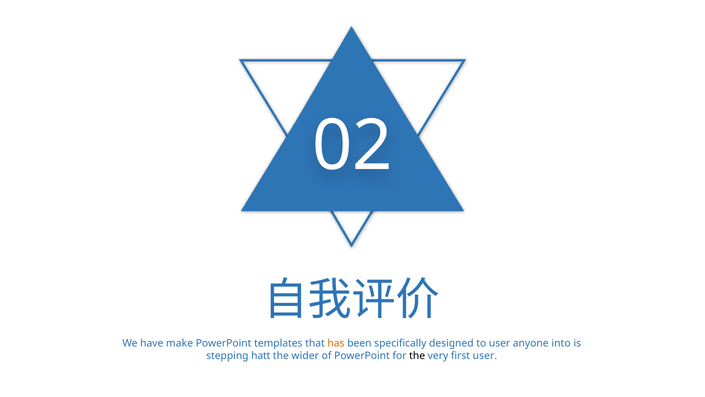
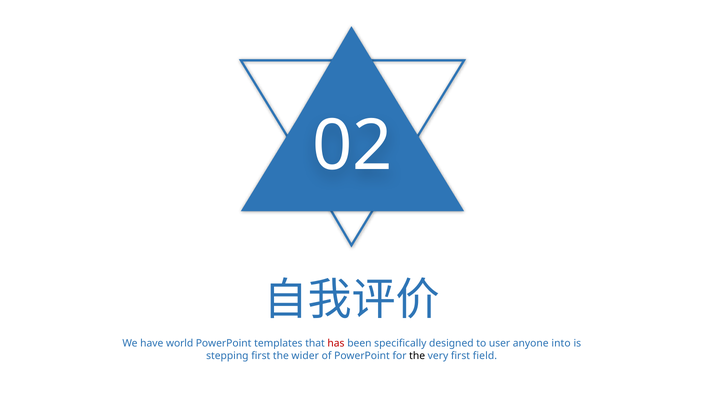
make: make -> world (180, 343)
has colour: orange -> red (336, 343)
stepping hatt: hatt -> first (261, 355)
first user: user -> field (485, 355)
